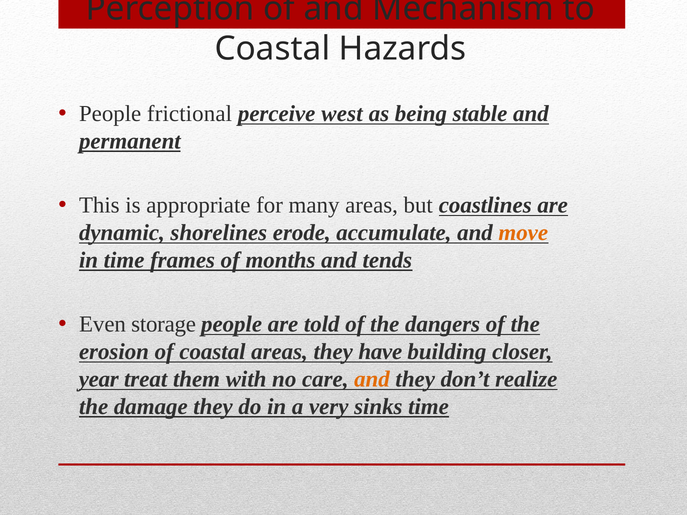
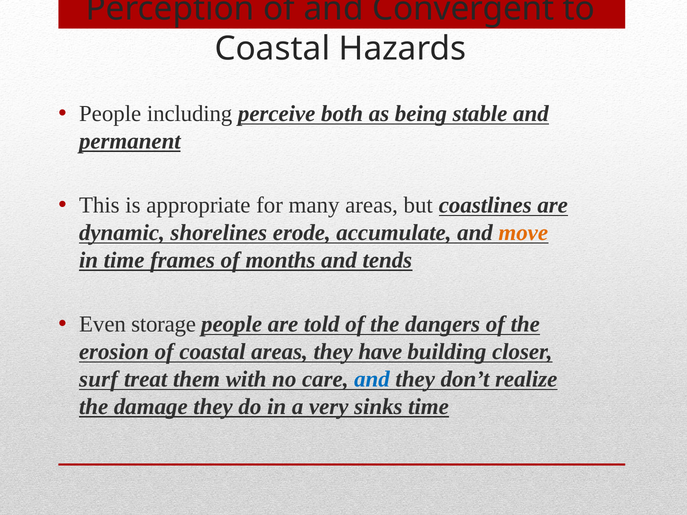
Mechanism: Mechanism -> Convergent (463, 9)
frictional: frictional -> including (190, 114)
west: west -> both (342, 114)
year: year -> surf (99, 379)
and colour: orange -> blue (372, 379)
